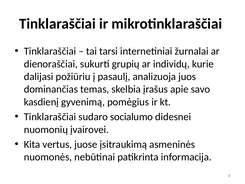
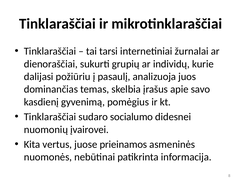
įsitraukimą: įsitraukimą -> prieinamos (123, 144)
